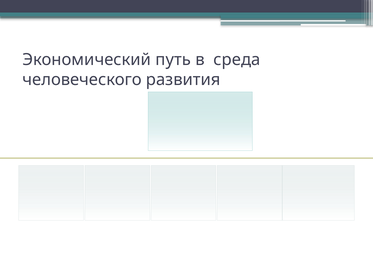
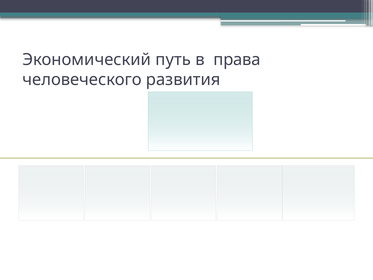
среда: среда -> права (237, 60)
